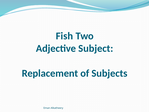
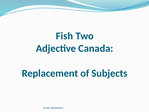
Subject: Subject -> Canada (96, 48)
